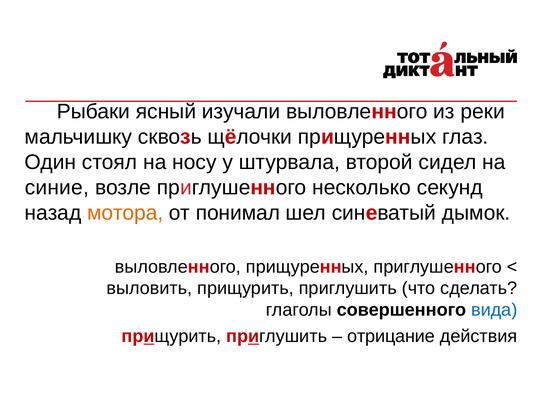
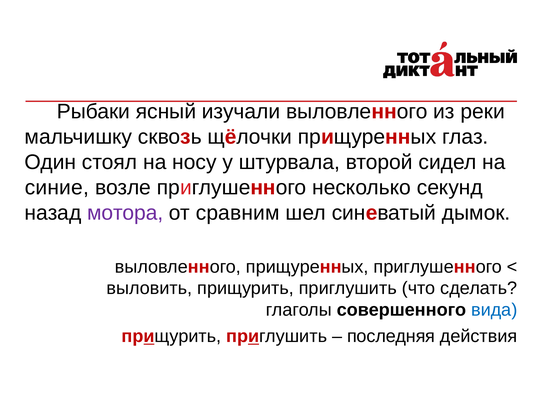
мотора colour: orange -> purple (125, 213)
понимал: понимал -> сравним (238, 213)
отрицание: отрицание -> последняя (391, 337)
